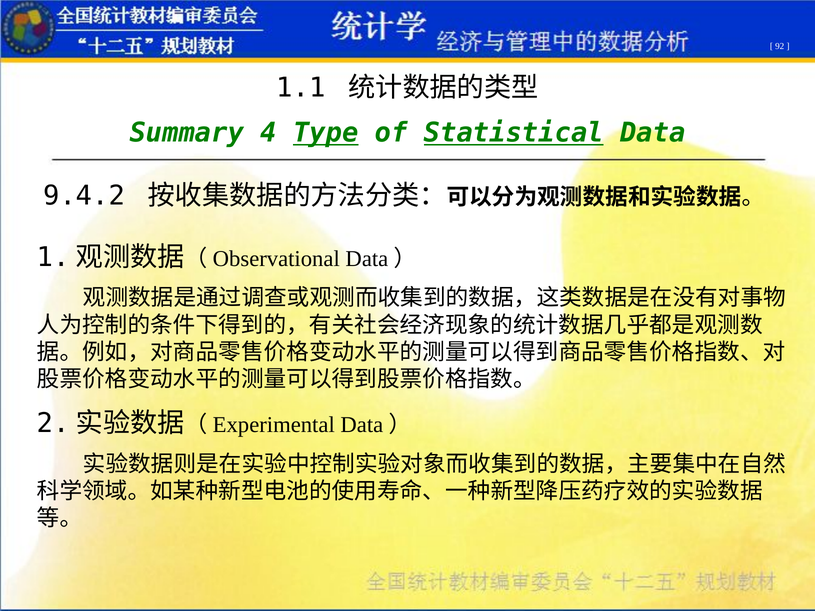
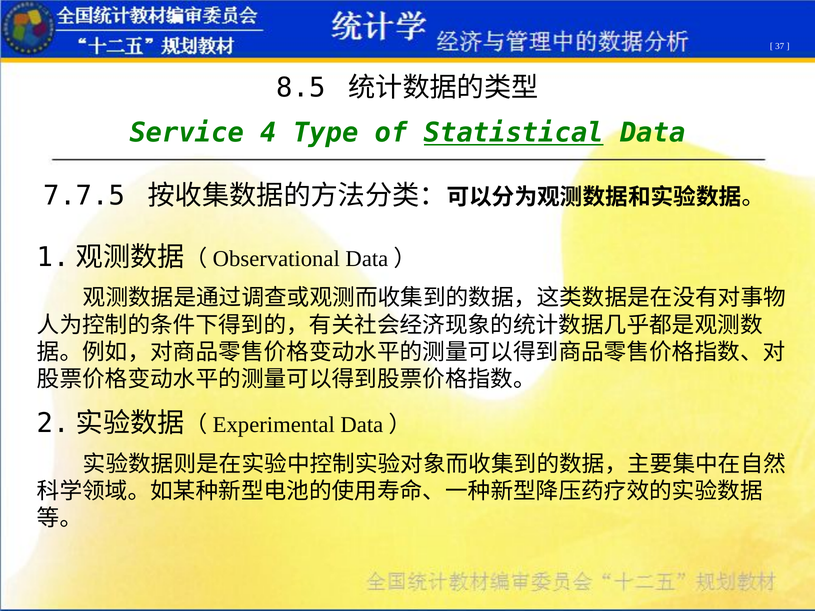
92: 92 -> 37 (780, 46)
1.1: 1.1 -> 8.5 (301, 88)
Summary: Summary -> Service (187, 133)
Type underline: present -> none (326, 133)
9.4.2: 9.4.2 -> 7.7.5 (84, 196)
